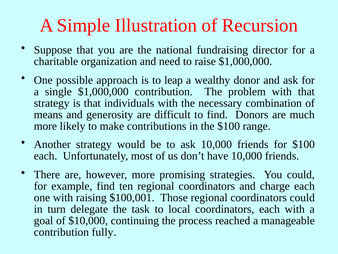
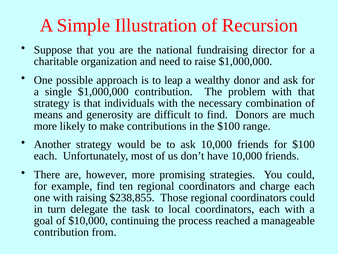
$100,001: $100,001 -> $238,855 (132, 197)
fully: fully -> from (104, 232)
